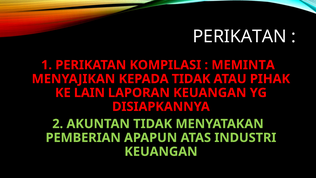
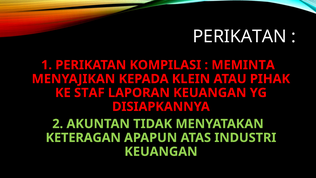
KEPADA TIDAK: TIDAK -> KLEIN (191, 79)
LAIN: LAIN -> STAF (89, 93)
PEMBERIAN: PEMBERIAN -> KETERAGAN (83, 138)
